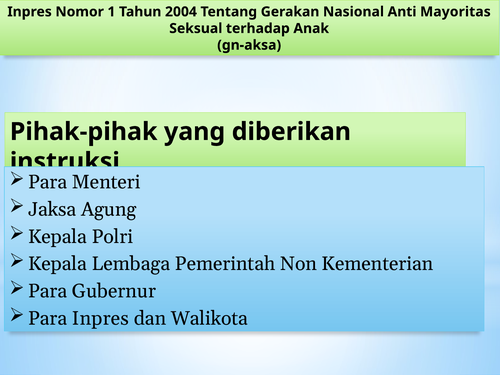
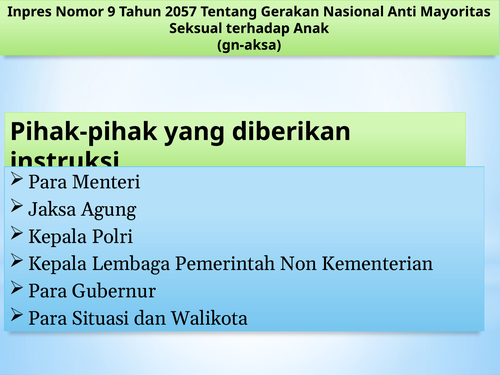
1: 1 -> 9 (111, 12)
2004: 2004 -> 2057 (181, 12)
Para Inpres: Inpres -> Situasi (101, 318)
